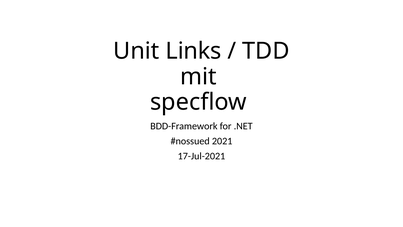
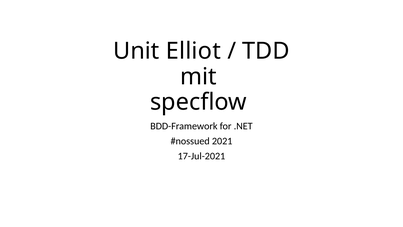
Links: Links -> Elliot (193, 51)
